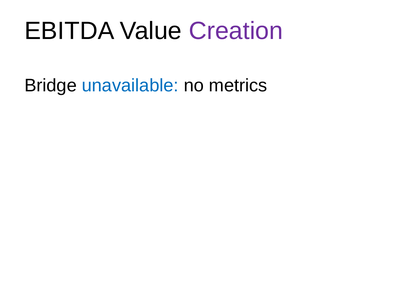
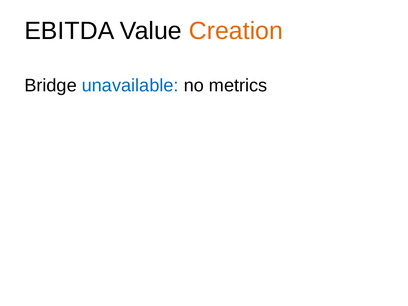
Creation colour: purple -> orange (236, 31)
